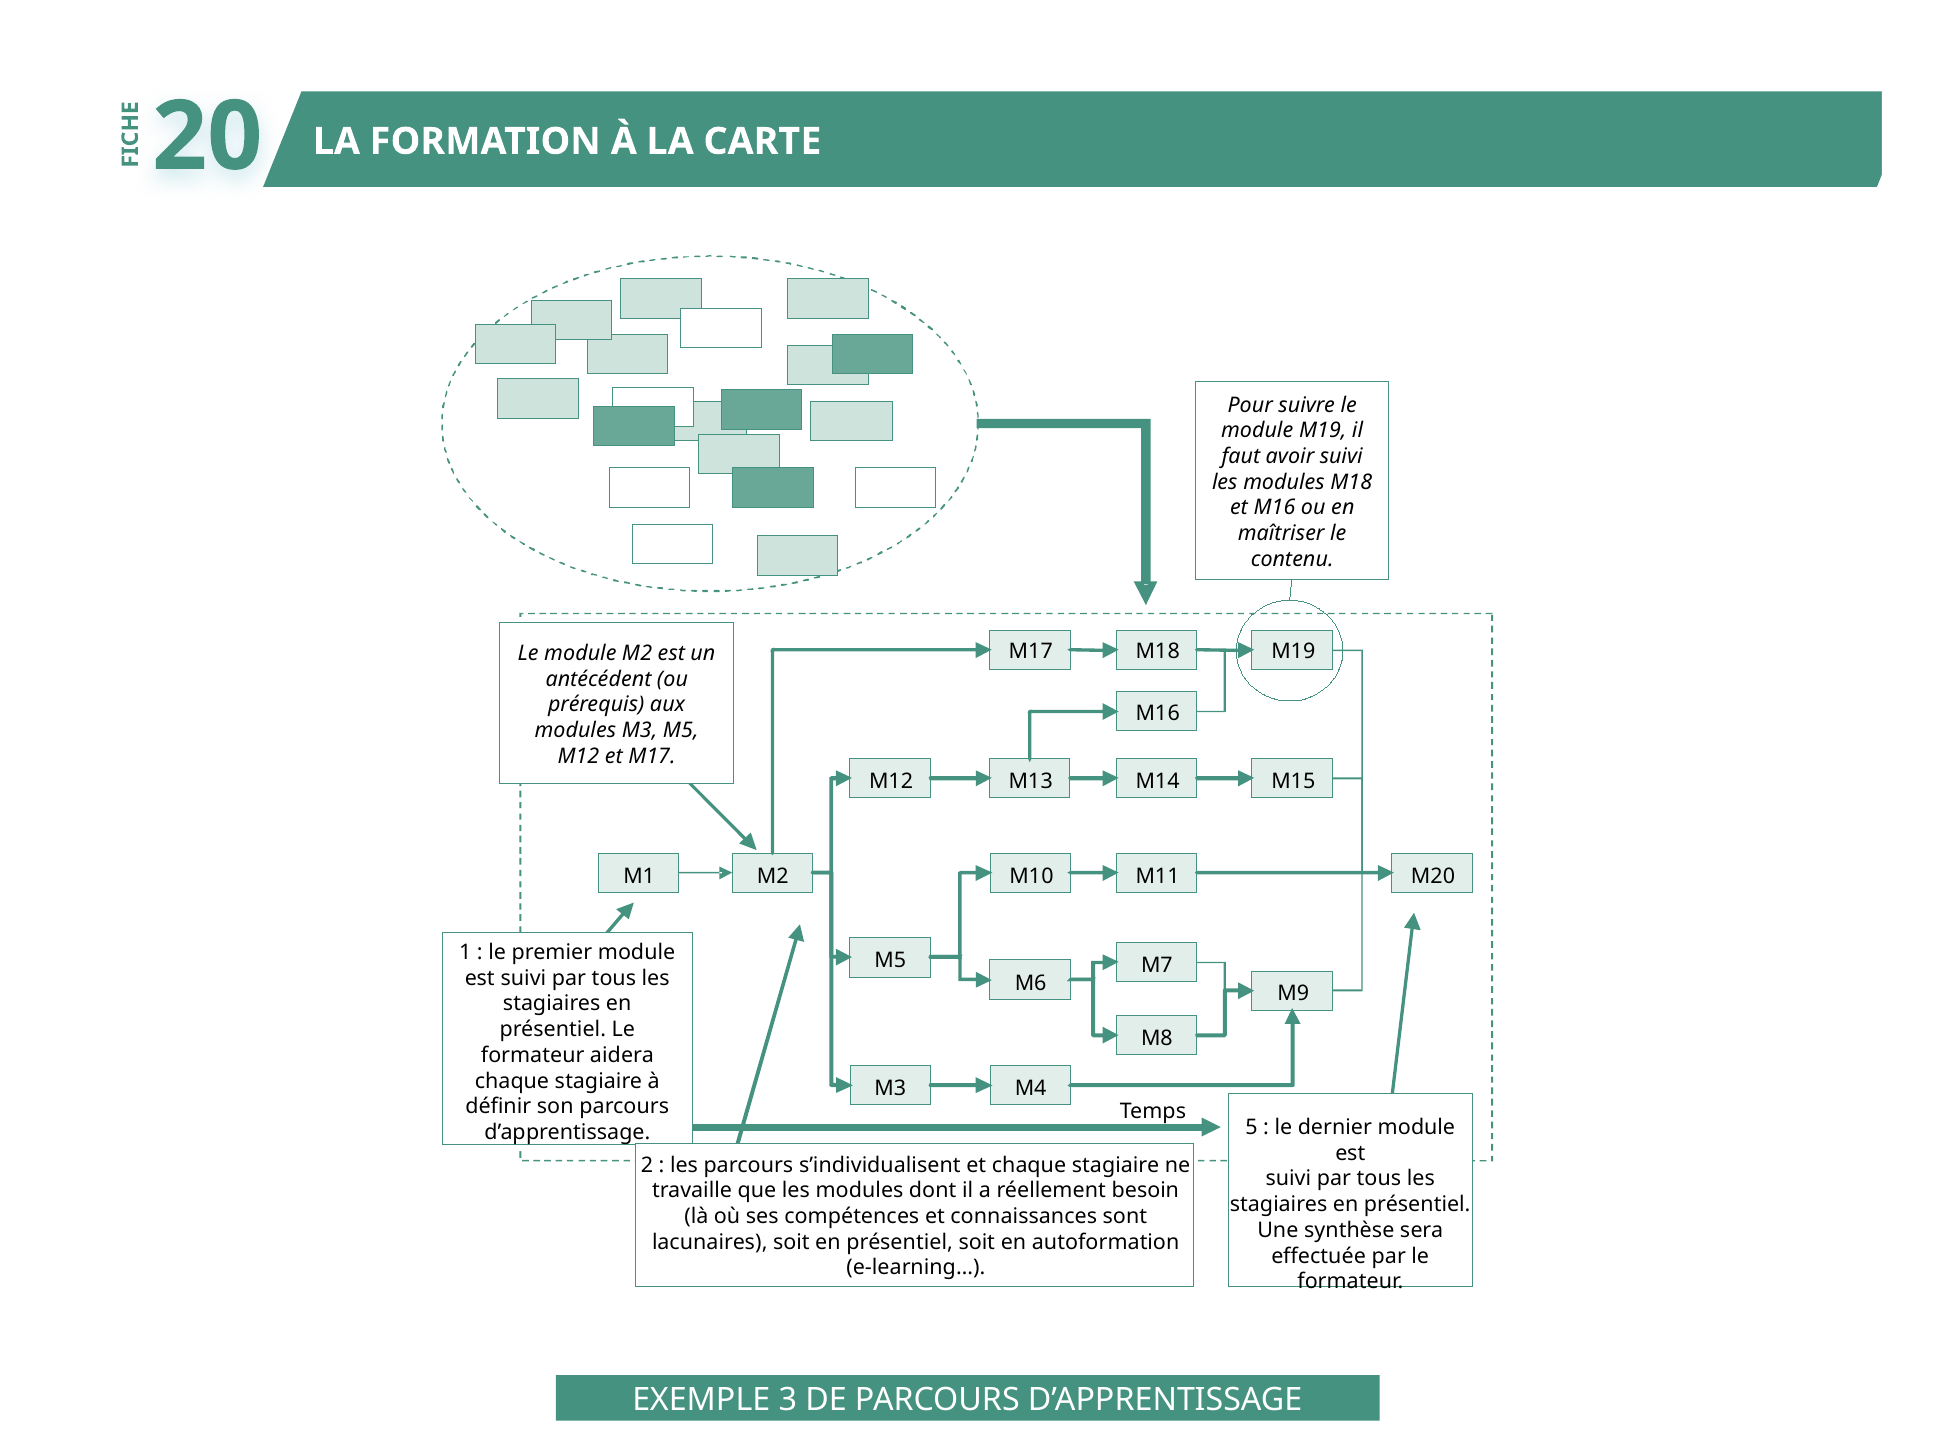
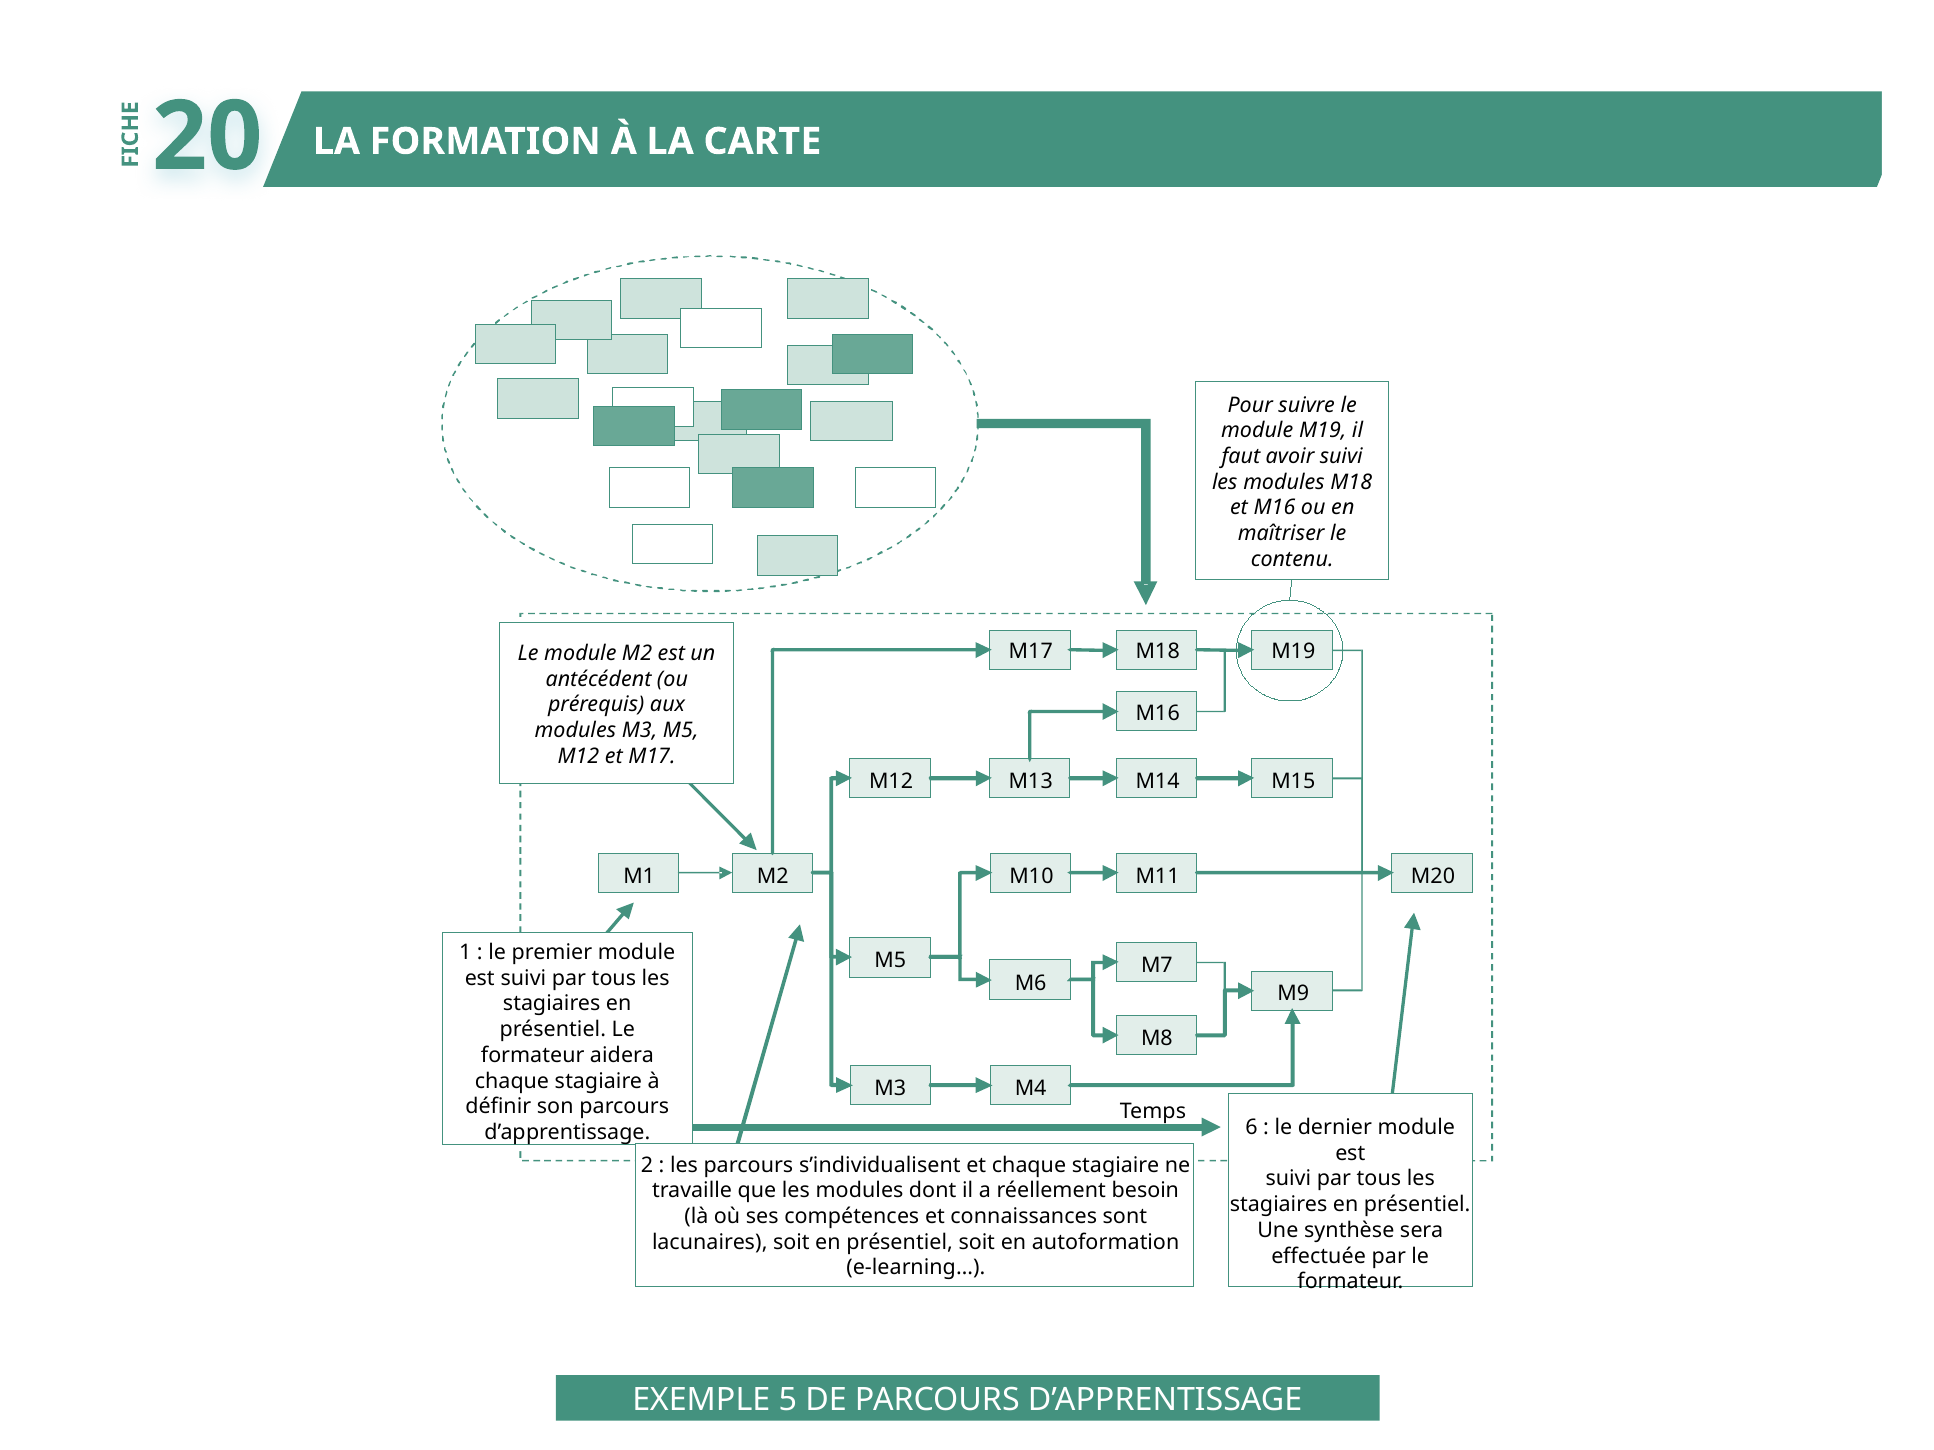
5: 5 -> 6 (1252, 1128)
3: 3 -> 5 (788, 1401)
